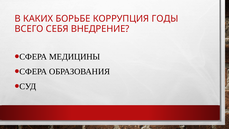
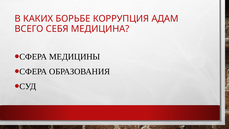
ГОДЫ: ГОДЫ -> АДАМ (165, 19)
ВНЕДРЕНИЕ: ВНЕДРЕНИЕ -> МЕДИЦИНА (100, 29)
